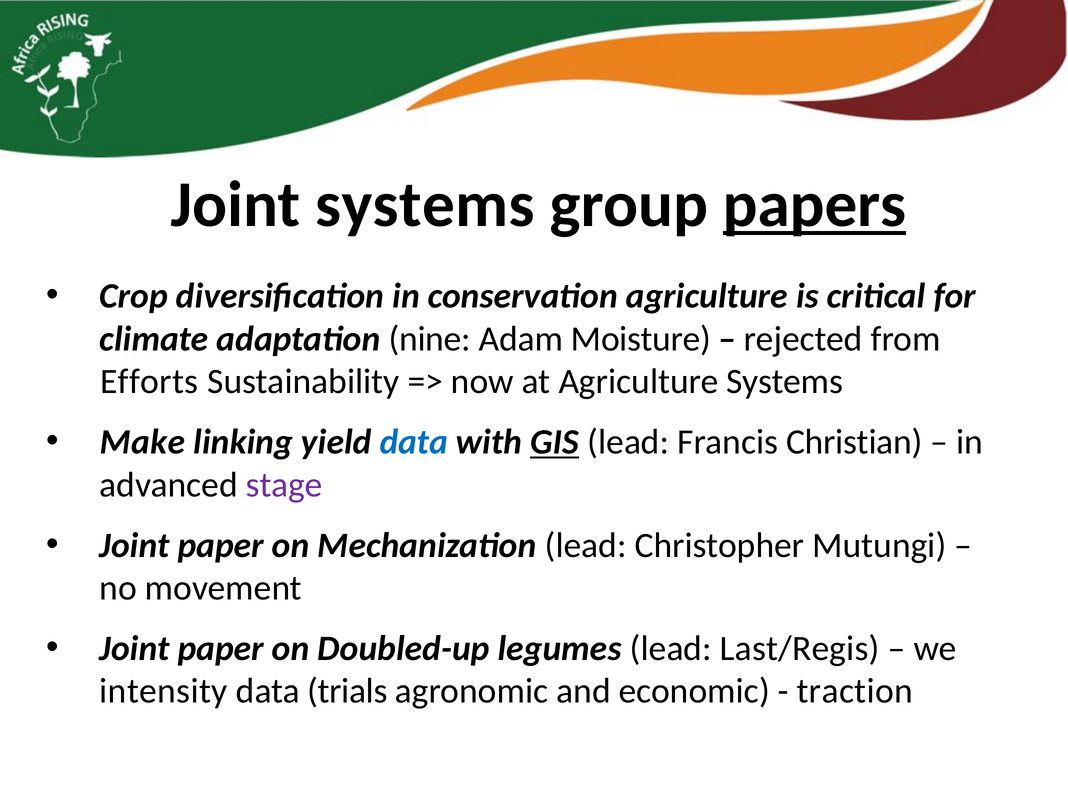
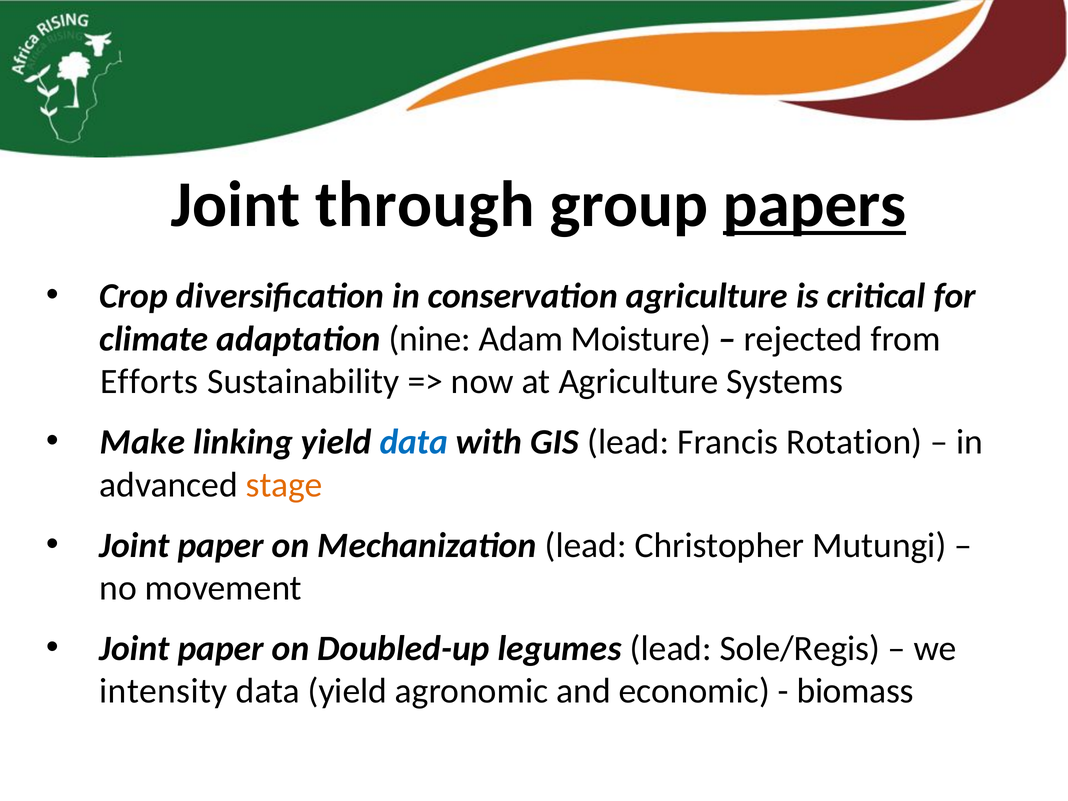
Joint systems: systems -> through (425, 205)
GIS underline: present -> none (555, 442)
Christian: Christian -> Rotation (854, 442)
stage colour: purple -> orange (284, 485)
Last/Regis: Last/Regis -> Sole/Regis (800, 649)
data trials: trials -> yield (347, 691)
traction: traction -> biomass (855, 691)
